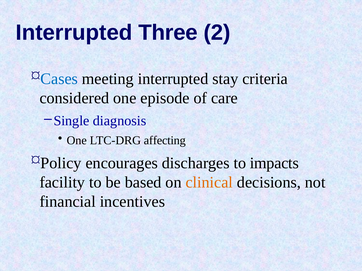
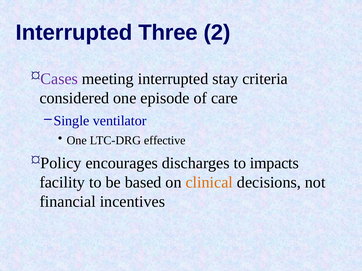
Cases colour: blue -> purple (59, 79)
diagnosis: diagnosis -> ventilator (120, 121)
affecting: affecting -> effective (165, 141)
